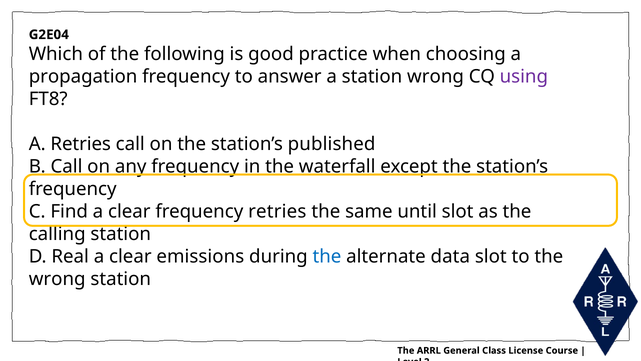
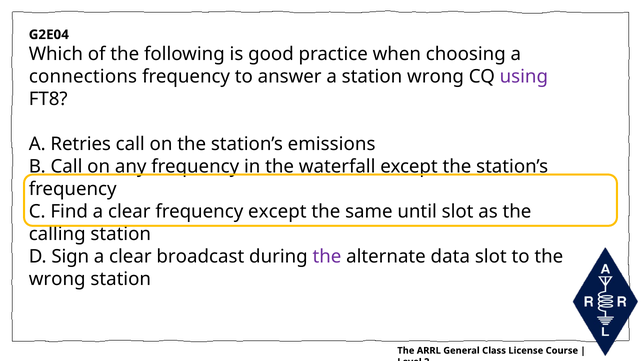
propagation: propagation -> connections (83, 77)
published: published -> emissions (332, 144)
frequency retries: retries -> except (277, 211)
Real: Real -> Sign (70, 256)
emissions: emissions -> broadcast (200, 256)
the colour: blue -> purple (327, 256)
